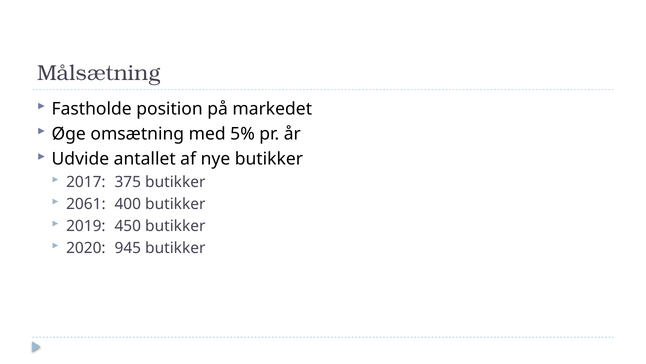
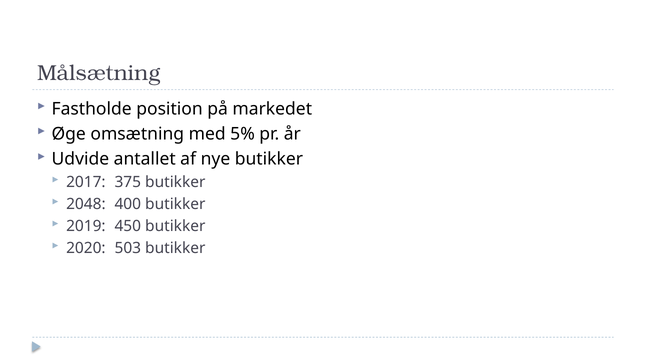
2061: 2061 -> 2048 (86, 204)
945: 945 -> 503 (128, 248)
